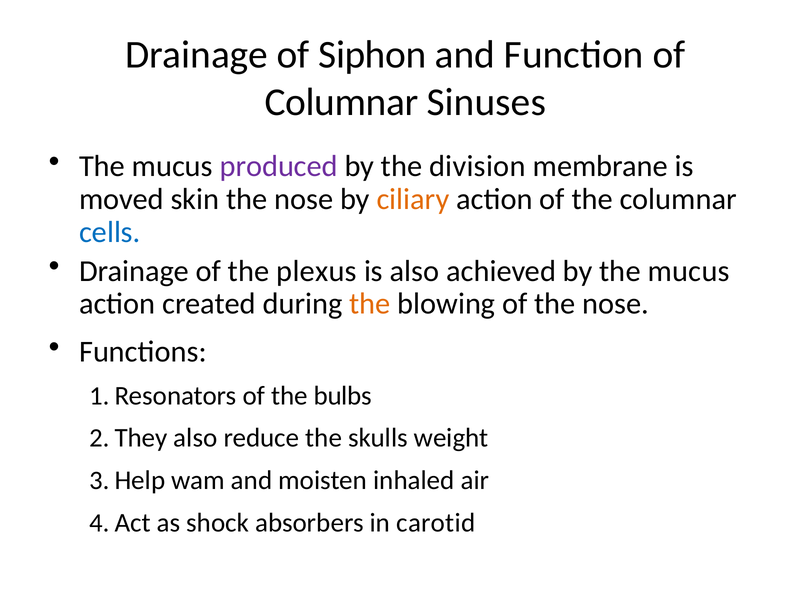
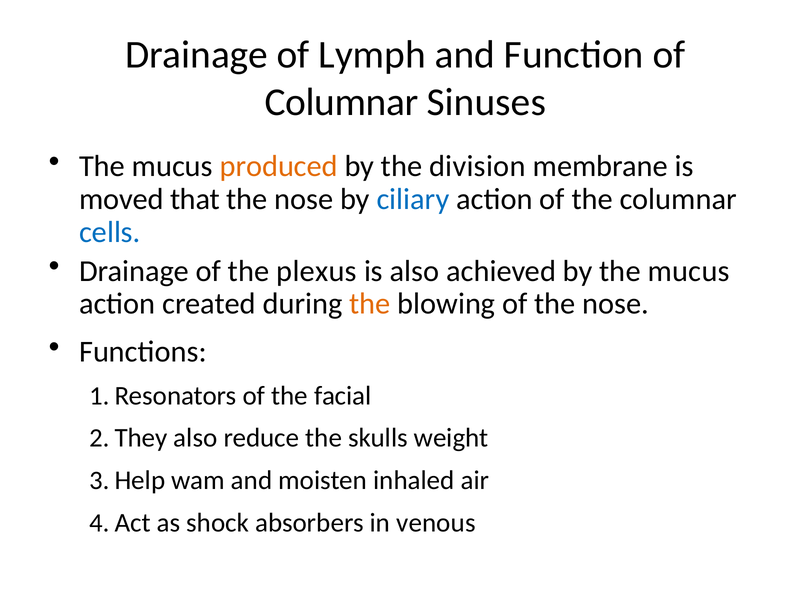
Siphon: Siphon -> Lymph (372, 55)
produced colour: purple -> orange (279, 166)
skin: skin -> that (195, 199)
ciliary colour: orange -> blue (413, 199)
bulbs: bulbs -> facial (343, 396)
carotid: carotid -> venous (436, 523)
